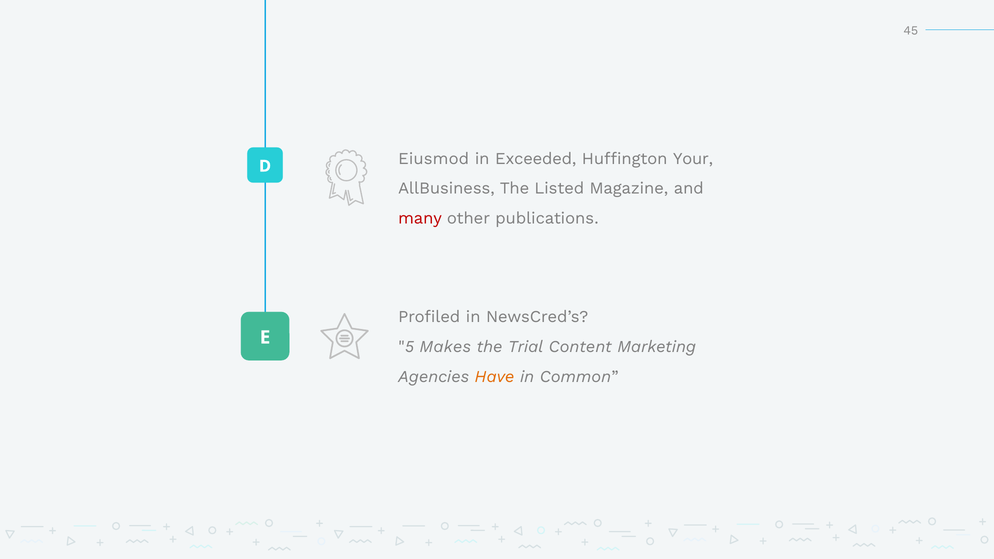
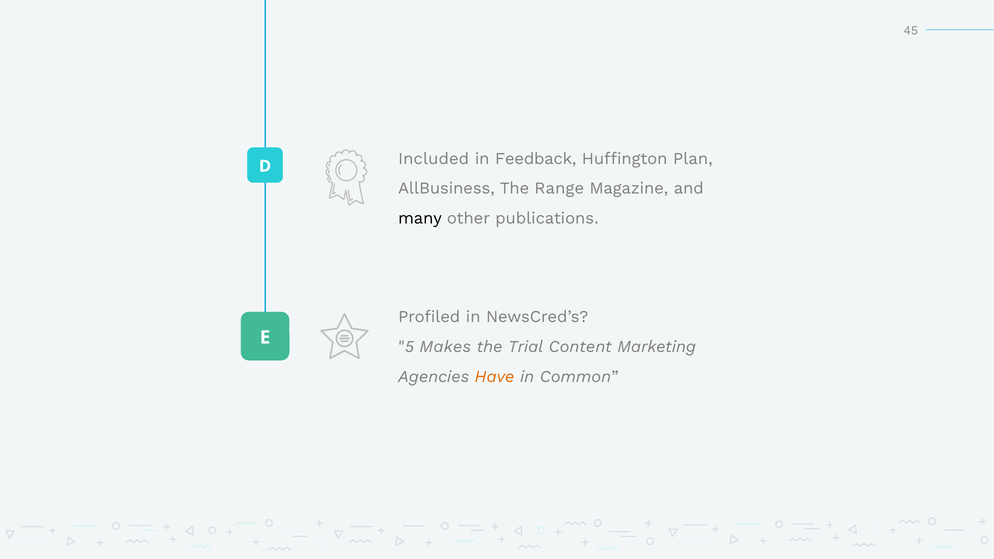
Eiusmod: Eiusmod -> Included (434, 159)
Exceeded: Exceeded -> Feedback (536, 159)
Your: Your -> Plan (693, 159)
Listed: Listed -> Range (559, 189)
many colour: red -> black (420, 218)
